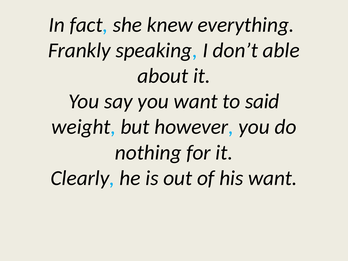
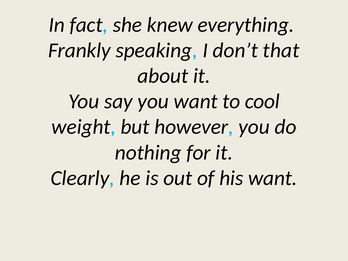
able: able -> that (281, 50)
said: said -> cool (262, 101)
